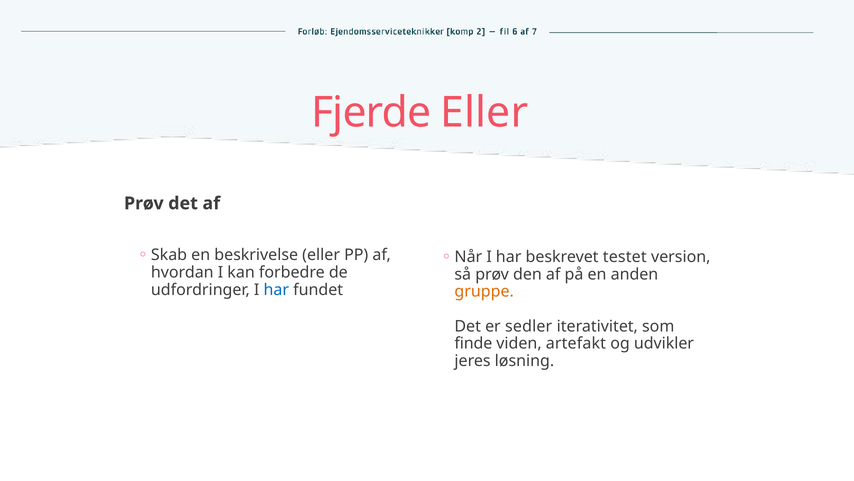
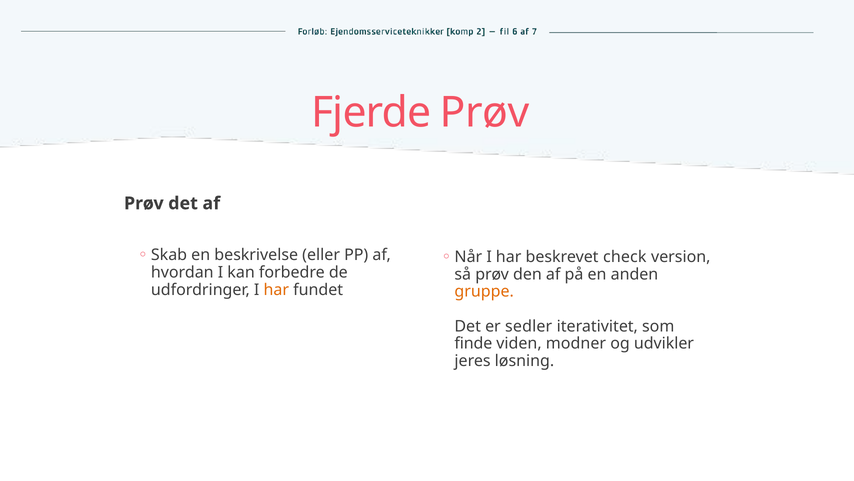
Fjerde Eller: Eller -> Prøv (485, 112)
testet: testet -> check (625, 257)
har colour: blue -> orange (276, 289)
artefakt: artefakt -> modner (576, 343)
